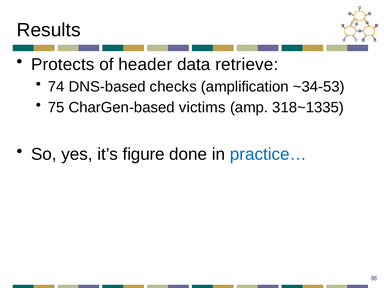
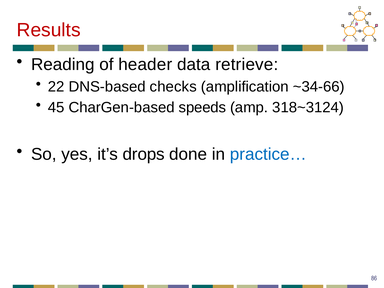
Results colour: black -> red (49, 30)
Protects: Protects -> Reading (63, 65)
74: 74 -> 22 (56, 87)
~34-53: ~34-53 -> ~34-66 (319, 87)
75: 75 -> 45 (56, 108)
victims: victims -> speeds (202, 108)
318~1335: 318~1335 -> 318~3124 (308, 108)
figure: figure -> drops (144, 154)
